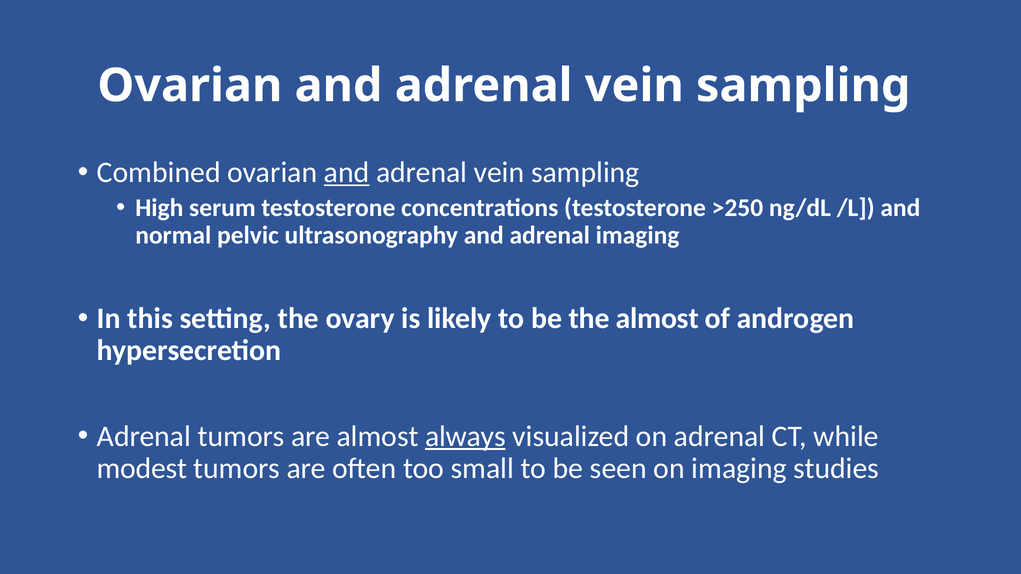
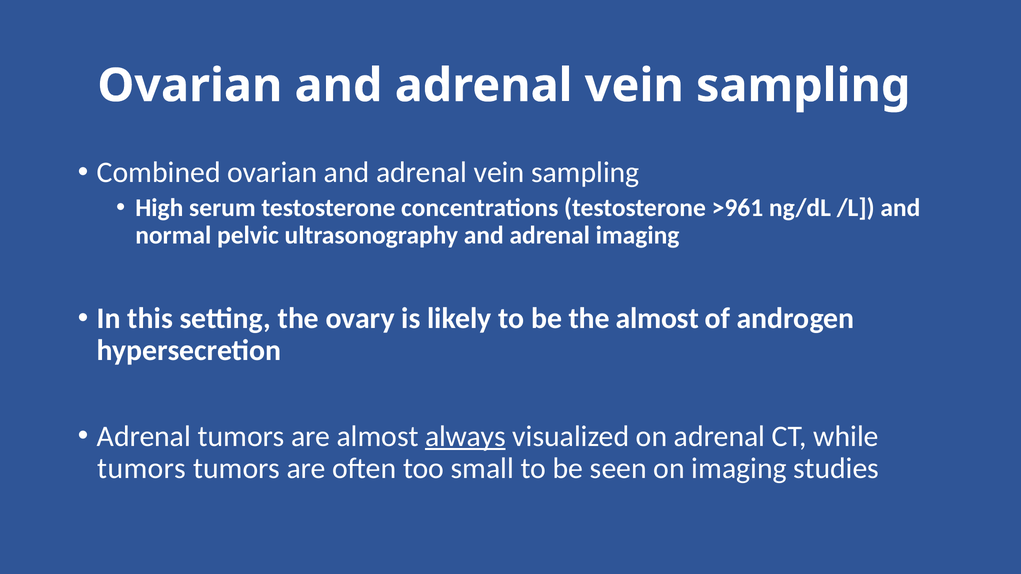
and underline: present -> none (347, 173)
>250: >250 -> >961 (737, 208)
modest: modest -> tumors (142, 469)
